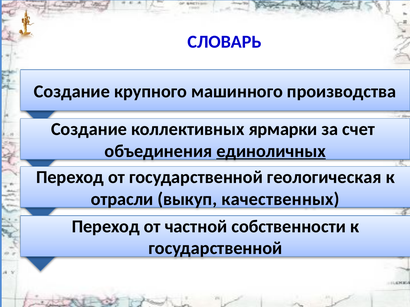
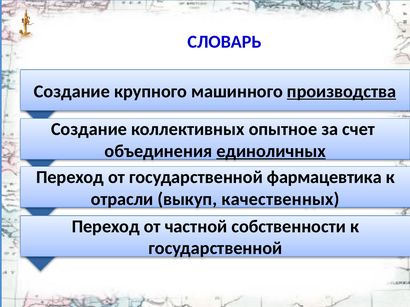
производства underline: none -> present (342, 92)
ярмарки: ярмарки -> опытное (283, 129)
геологическая: геологическая -> фармацевтика (324, 177)
